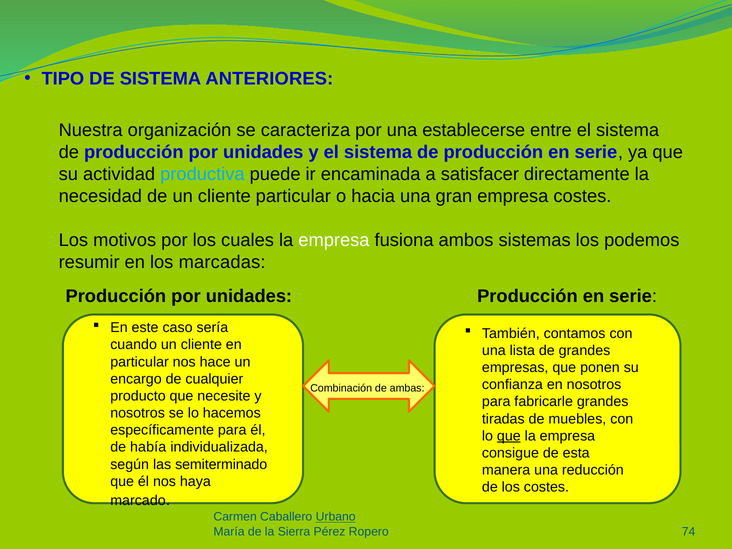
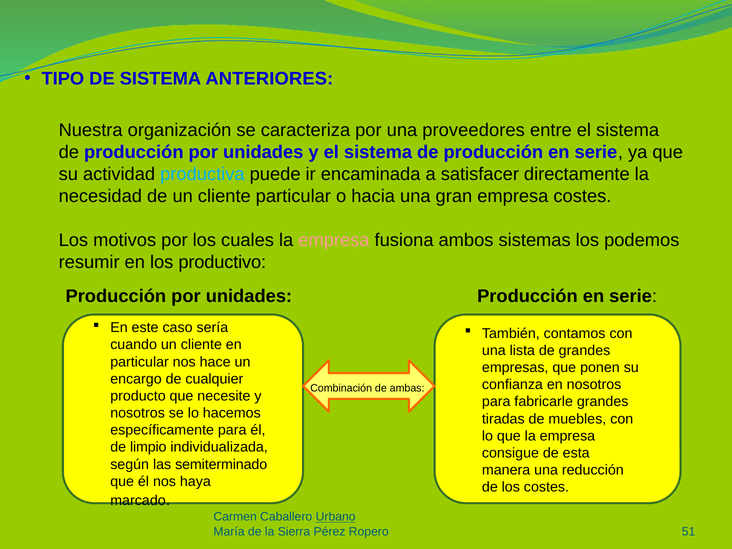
establecerse: establecerse -> proveedores (474, 130)
empresa colour: white -> pink (334, 240)
marcadas: marcadas -> productivo (222, 262)
que underline: present -> none (509, 436)
había: había -> limpio (148, 447)
74: 74 -> 51 (689, 532)
